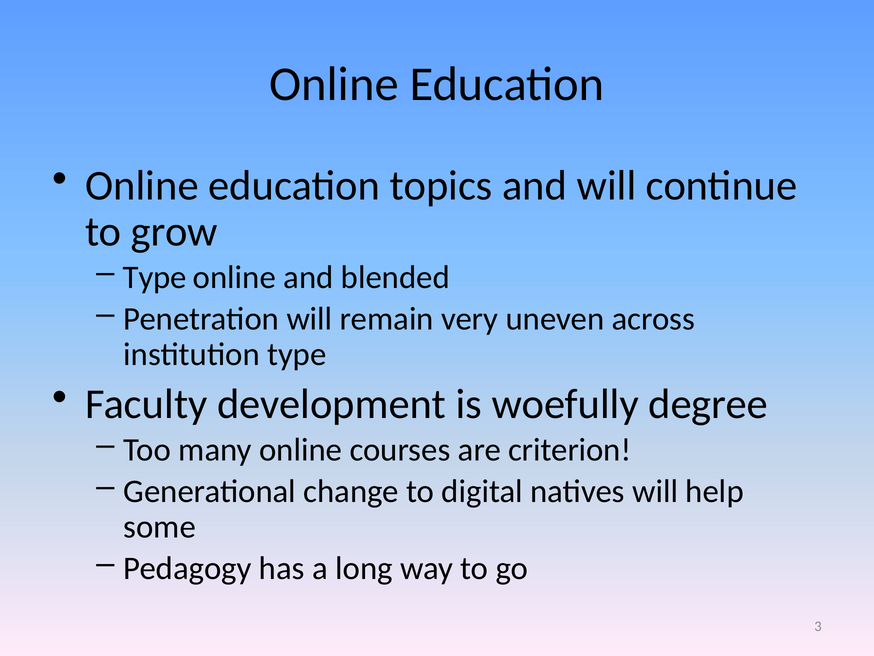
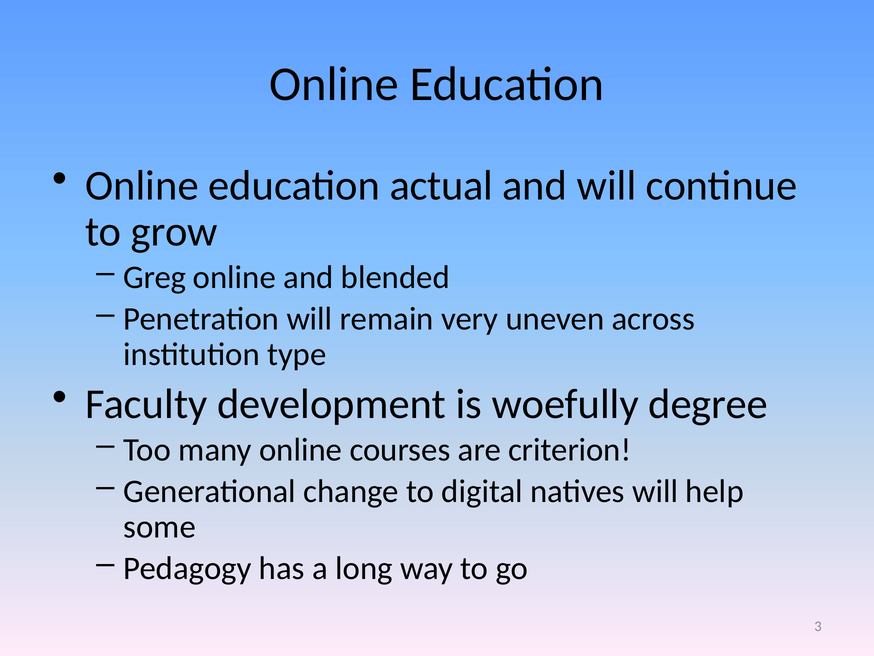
topics: topics -> actual (441, 186)
Type: Type -> Greg (155, 277)
